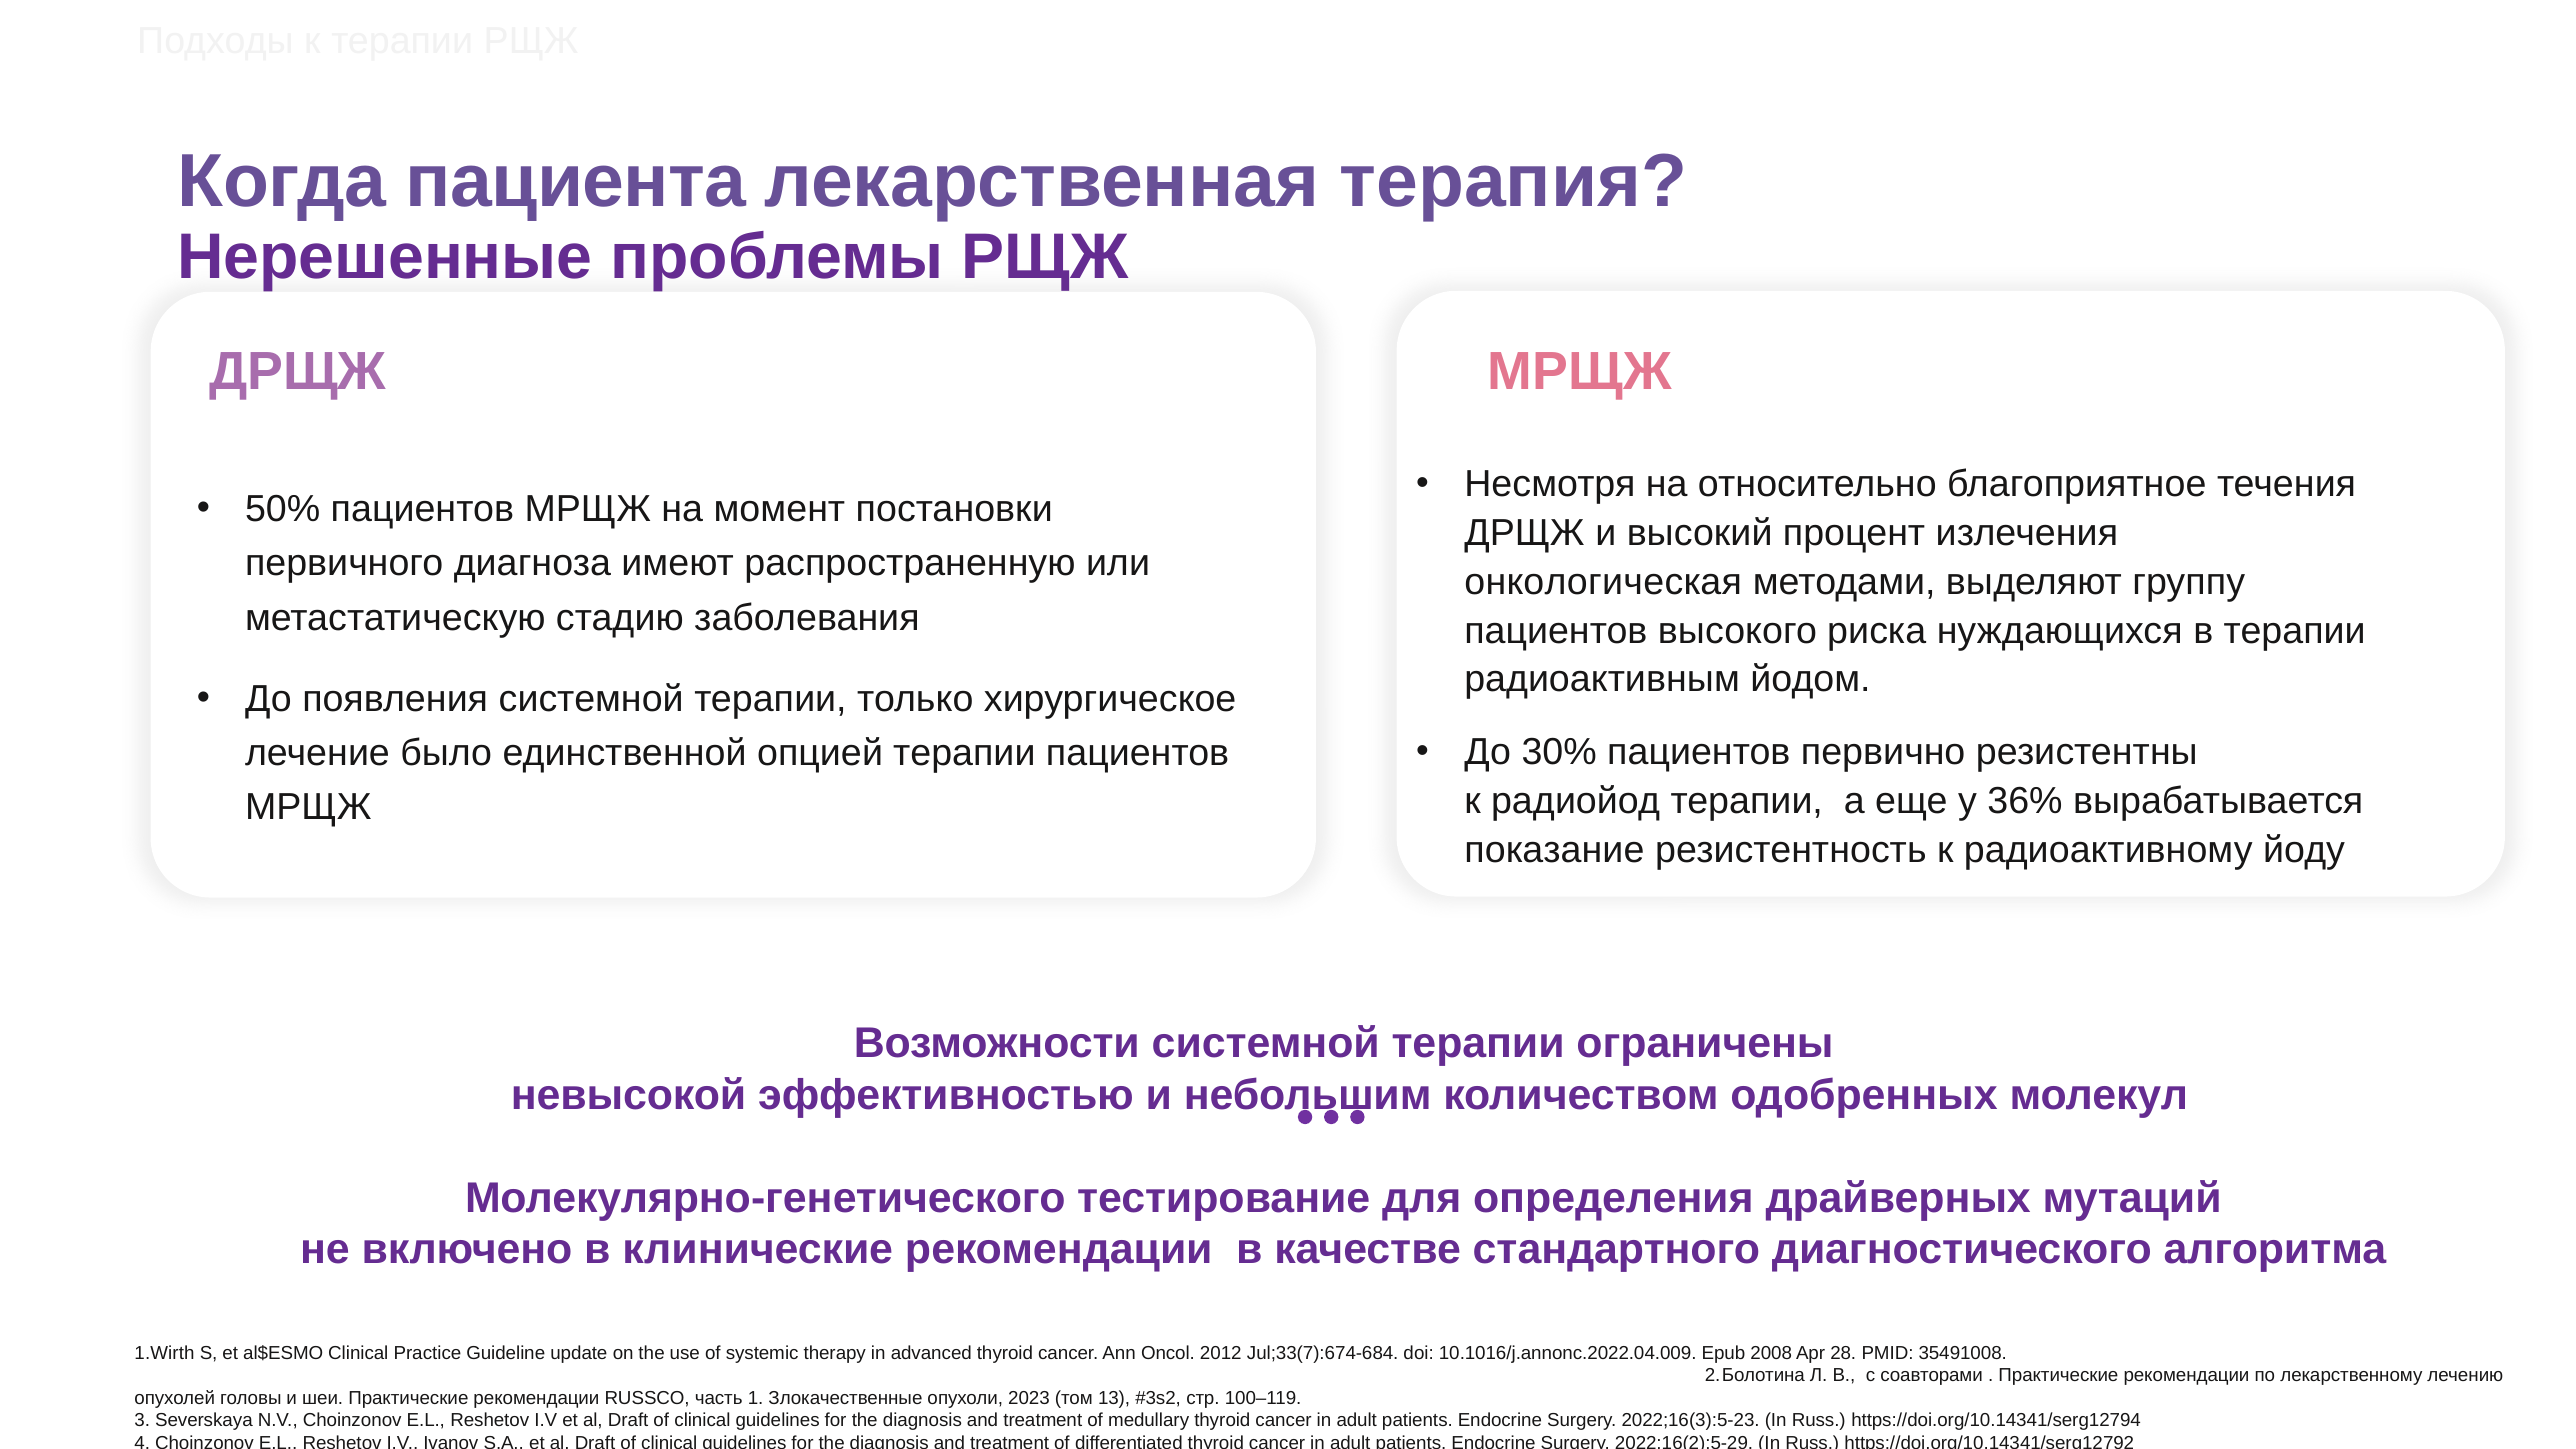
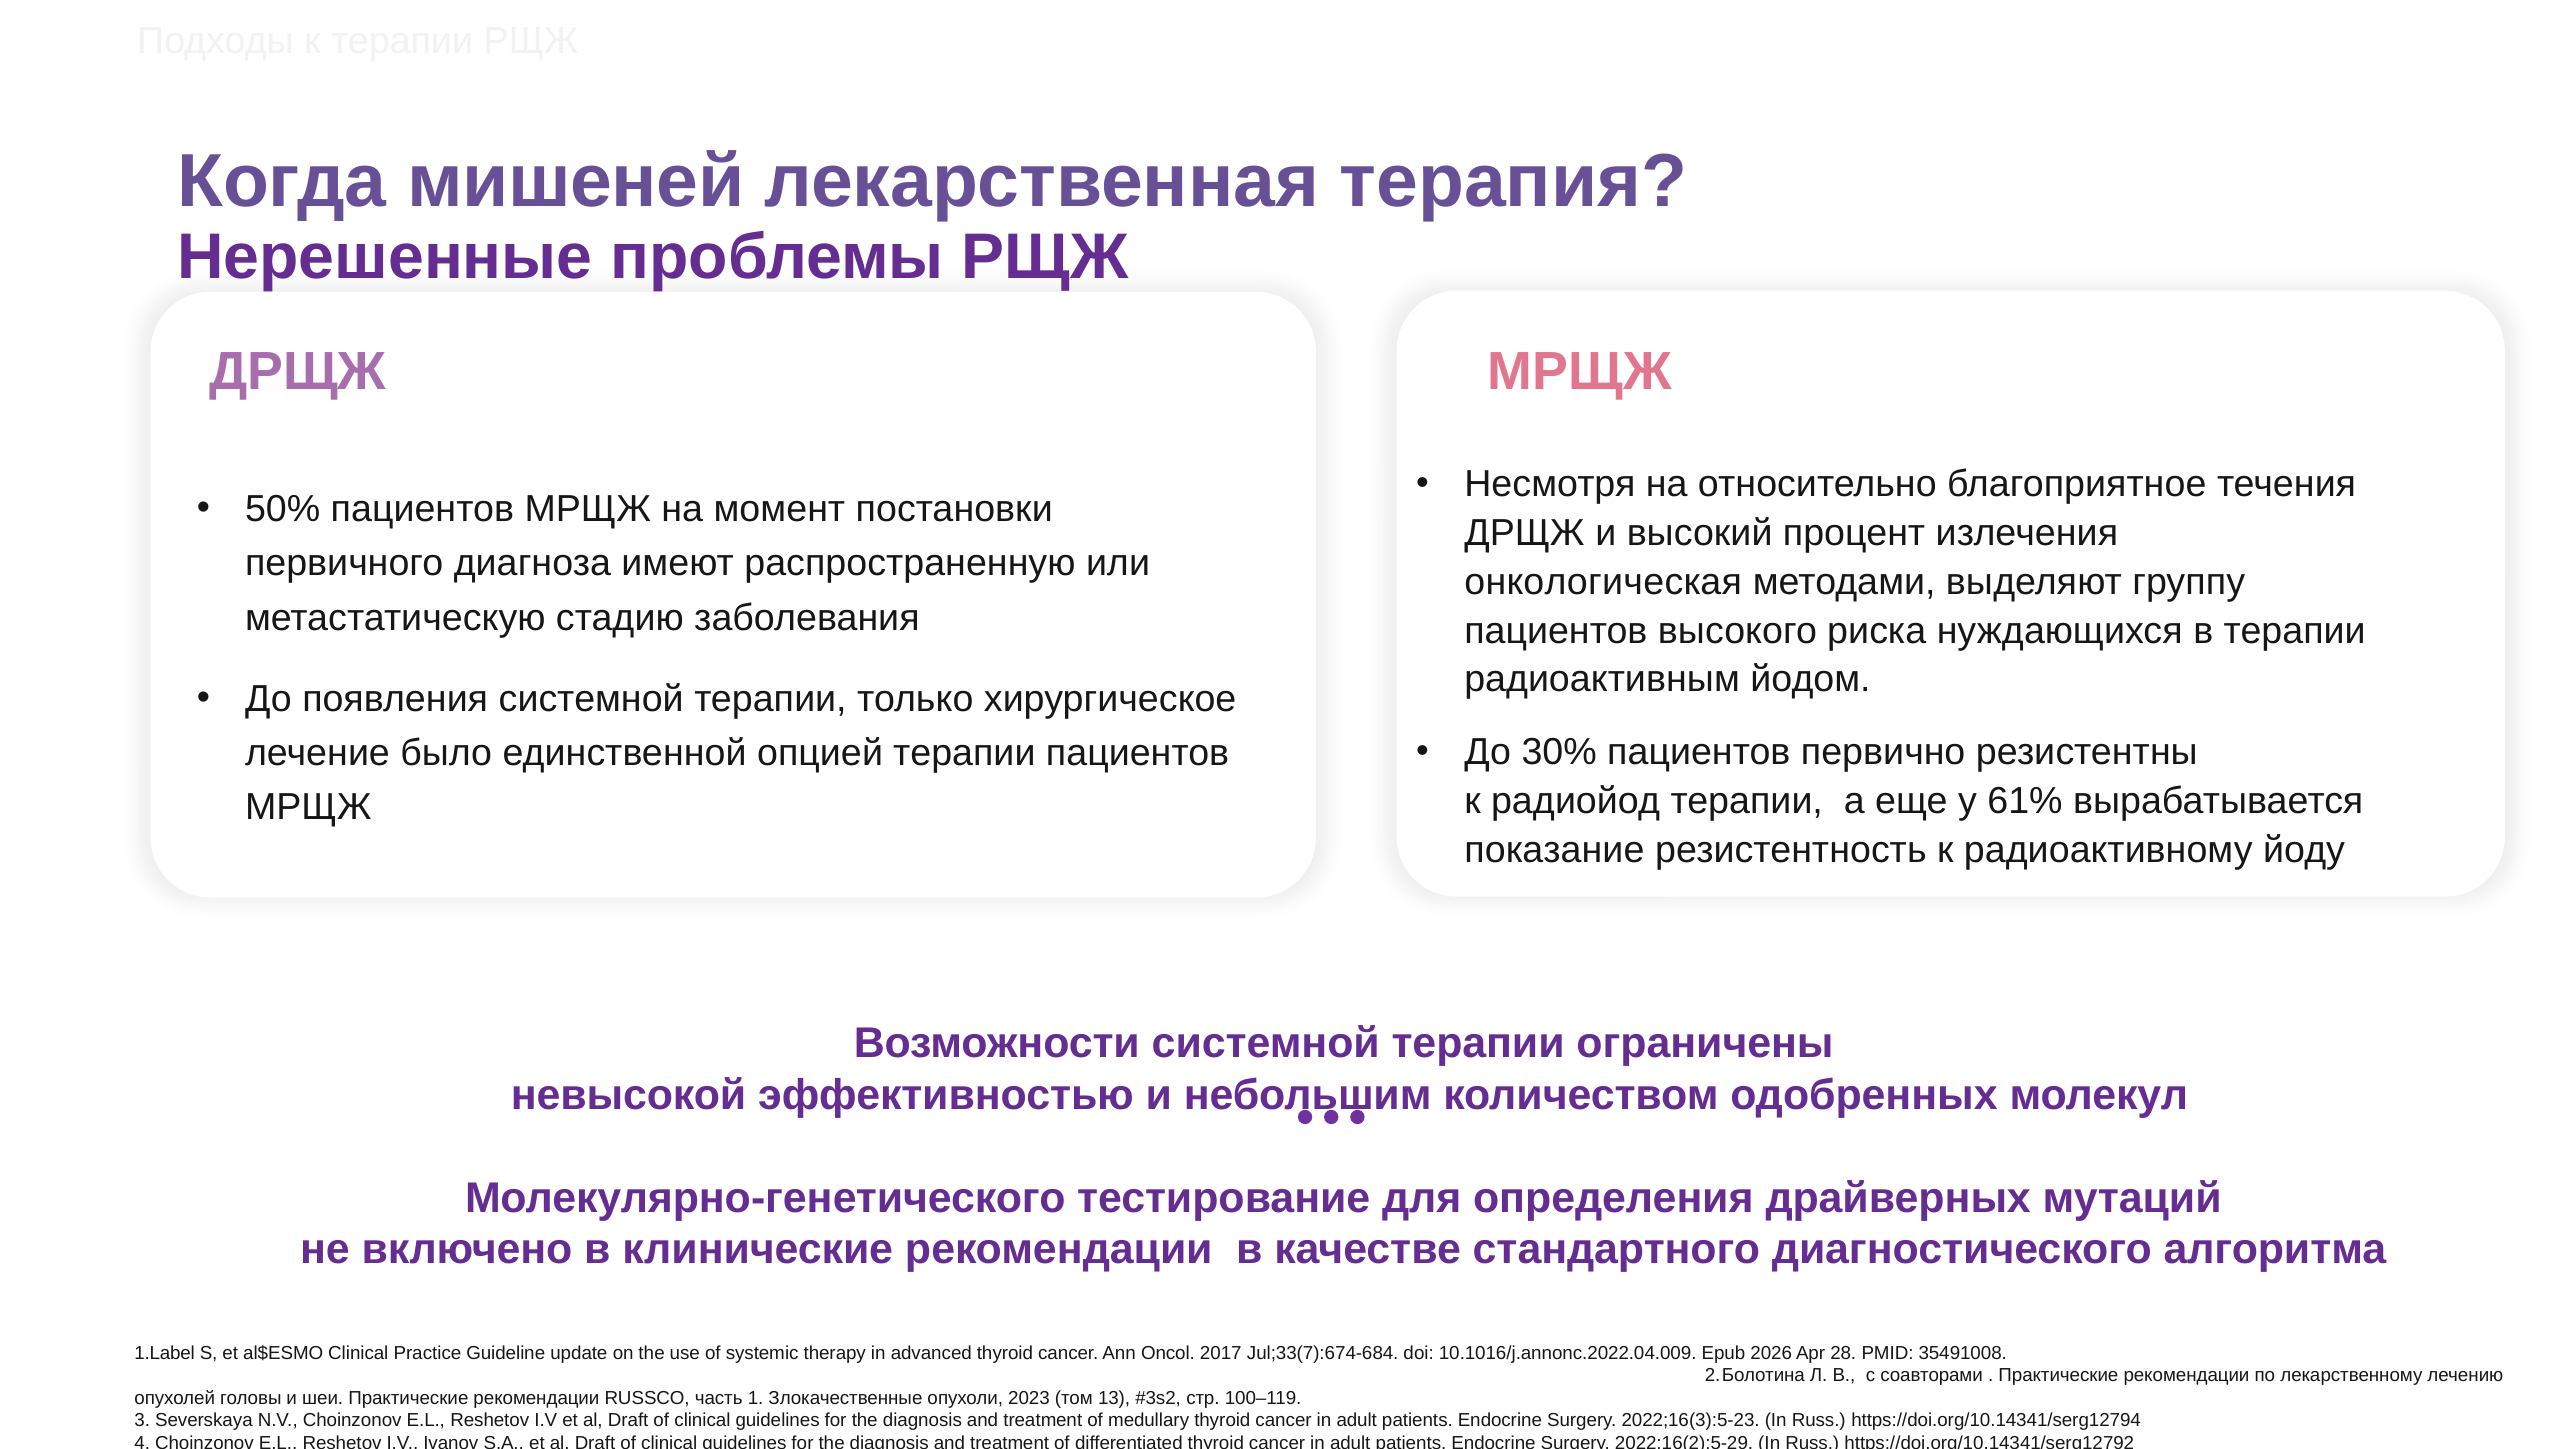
пациента: пациента -> мишеней (576, 182)
36%: 36% -> 61% (2025, 801)
1.Wirth: 1.Wirth -> 1.Label (165, 1353)
2012: 2012 -> 2017 (1221, 1353)
2008: 2008 -> 2026 (1771, 1353)
